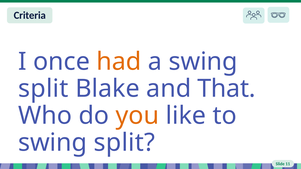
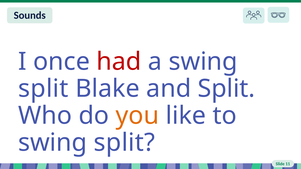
Criteria: Criteria -> Sounds (30, 15)
had colour: orange -> red (119, 62)
and That: That -> Split (226, 89)
